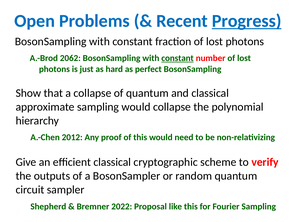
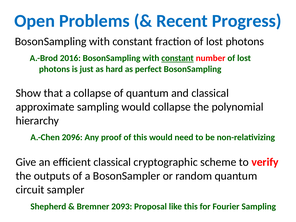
Progress underline: present -> none (247, 21)
2062: 2062 -> 2016 (70, 58)
2012: 2012 -> 2096 (72, 137)
2022: 2022 -> 2093 (122, 206)
